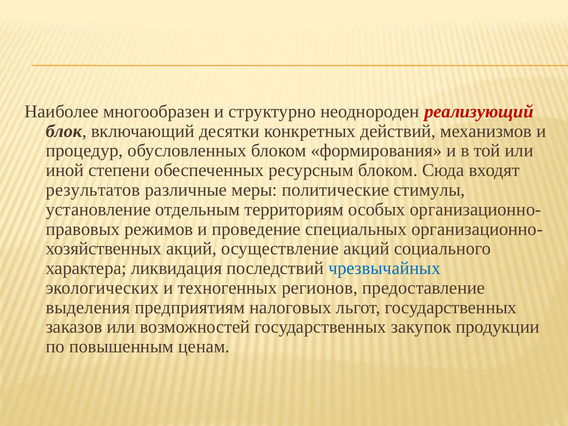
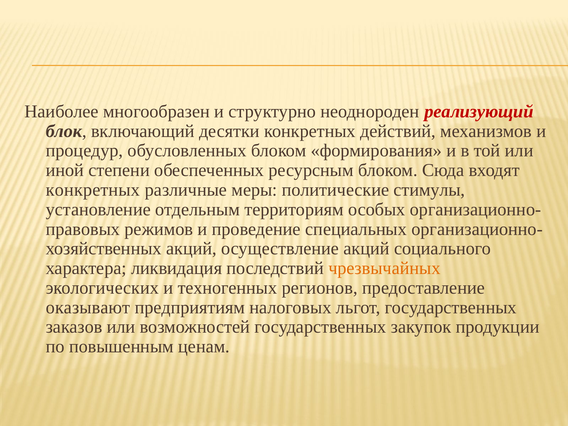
результатов: результатов -> конкретных (93, 190)
чрезвычайных colour: blue -> orange (384, 268)
выделения: выделения -> оказывают (88, 307)
